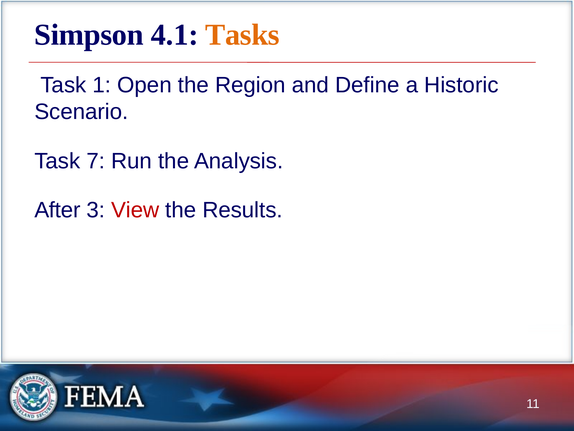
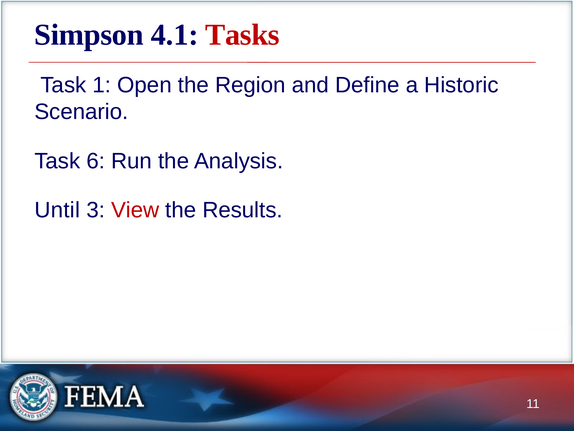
Tasks colour: orange -> red (242, 35)
7: 7 -> 6 (96, 161)
After: After -> Until (57, 210)
